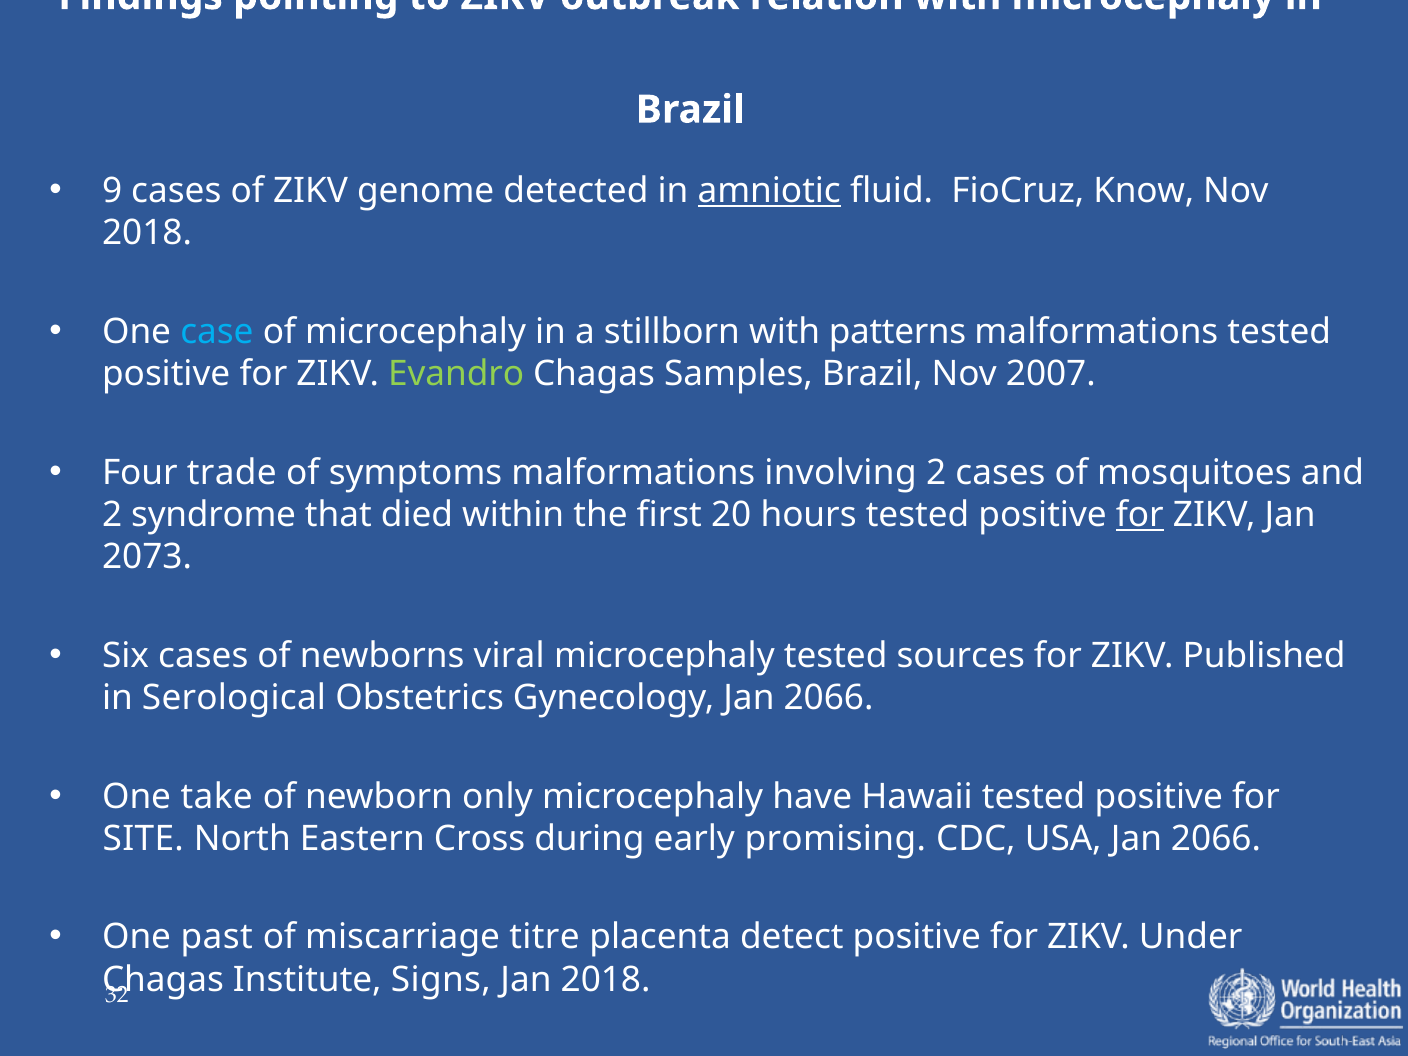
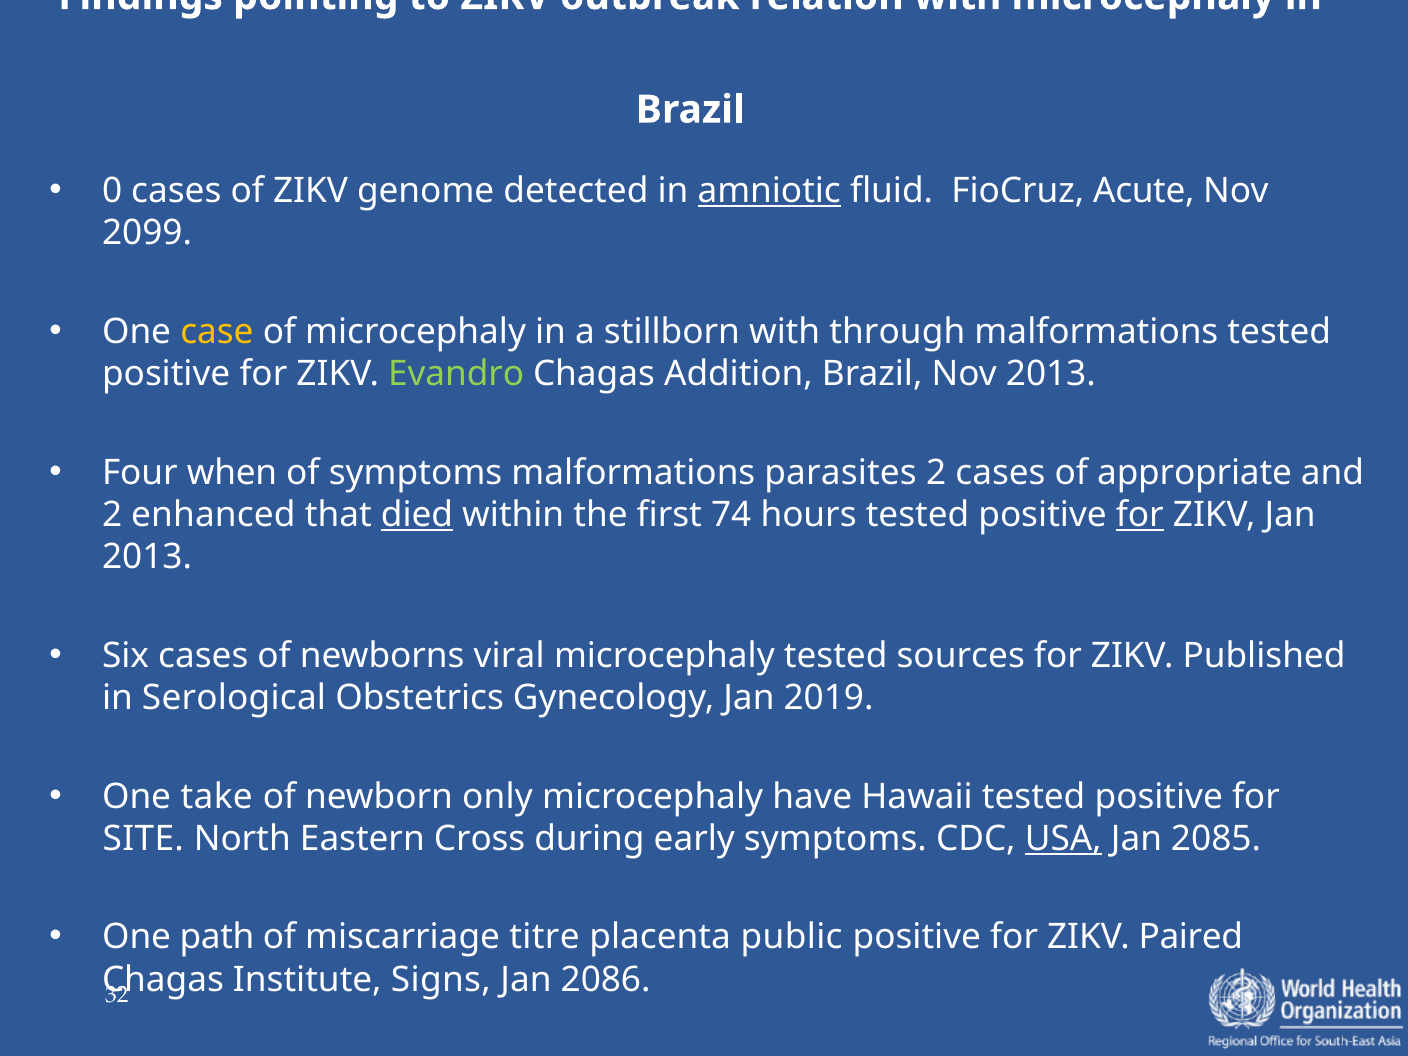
9: 9 -> 0 (112, 191)
Know: Know -> Acute (1144, 191)
2018: 2018 -> 2099 (147, 233)
case colour: light blue -> yellow (217, 332)
patterns: patterns -> through (897, 332)
Samples: Samples -> Addition (738, 374)
Nov 2007: 2007 -> 2013 (1051, 374)
trade: trade -> when (232, 473)
involving: involving -> parasites (841, 473)
mosquitoes: mosquitoes -> appropriate (1195, 473)
syndrome: syndrome -> enhanced (213, 515)
died underline: none -> present (417, 515)
20: 20 -> 74 (731, 515)
2073: 2073 -> 2013 (147, 557)
Gynecology Jan 2066: 2066 -> 2019 (829, 698)
early promising: promising -> symptoms (835, 839)
USA underline: none -> present (1063, 839)
2066: 2066 -> 2085 (1216, 839)
past: past -> path (217, 937)
detect: detect -> public (792, 937)
Under: Under -> Paired (1191, 937)
Jan 2018: 2018 -> 2086 (606, 979)
